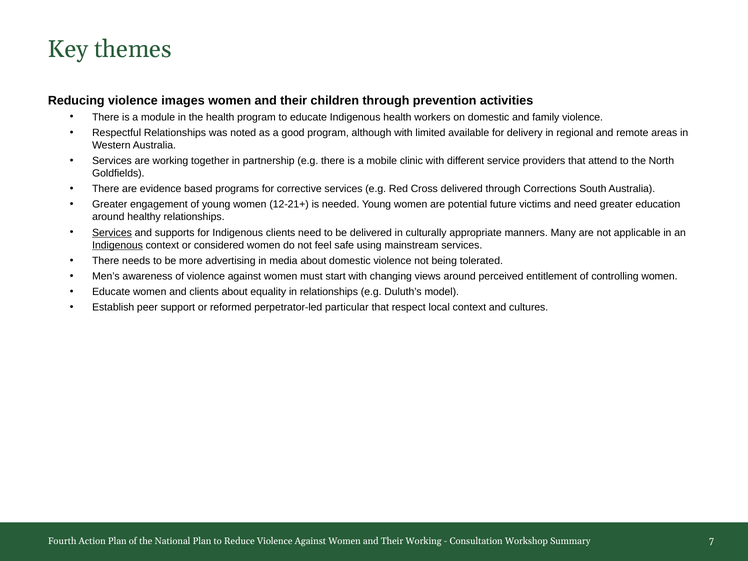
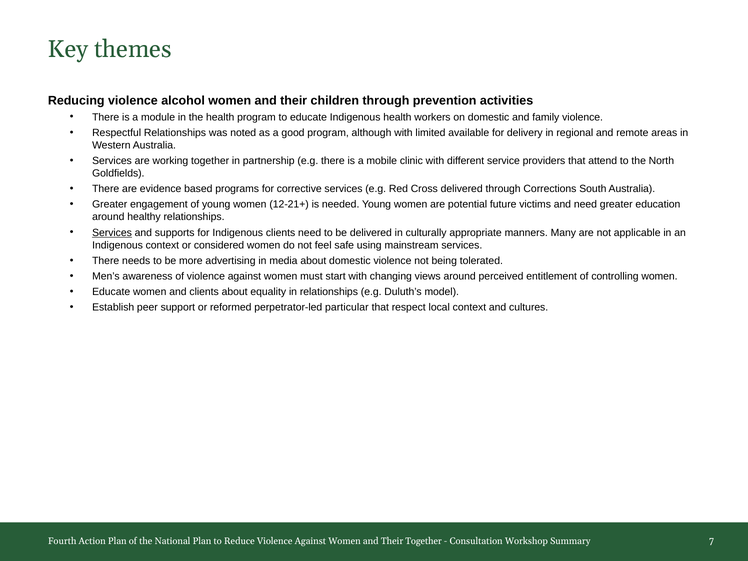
images: images -> alcohol (183, 100)
Indigenous underline: present -> none (118, 245)
Their Working: Working -> Together (424, 541)
